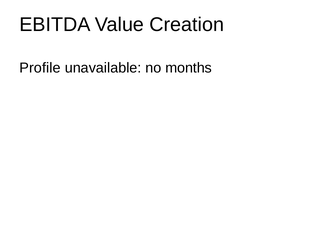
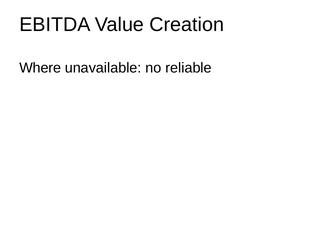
Profile: Profile -> Where (40, 68)
months: months -> reliable (189, 68)
